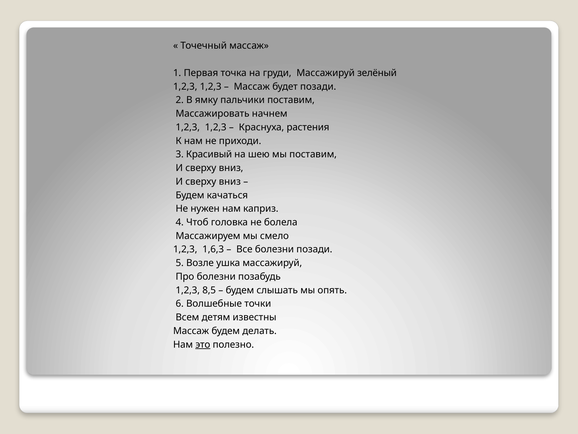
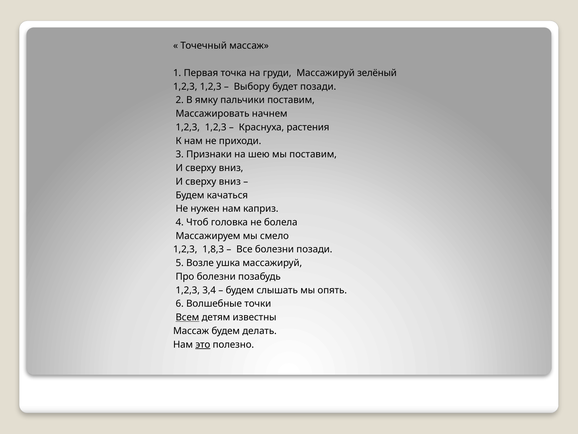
Массаж: Массаж -> Выбору (252, 86)
Красивый: Красивый -> Признаки (209, 154)
1,6,3: 1,6,3 -> 1,8,3 (213, 249)
8,5: 8,5 -> 3,4 (209, 290)
Всем underline: none -> present (187, 317)
